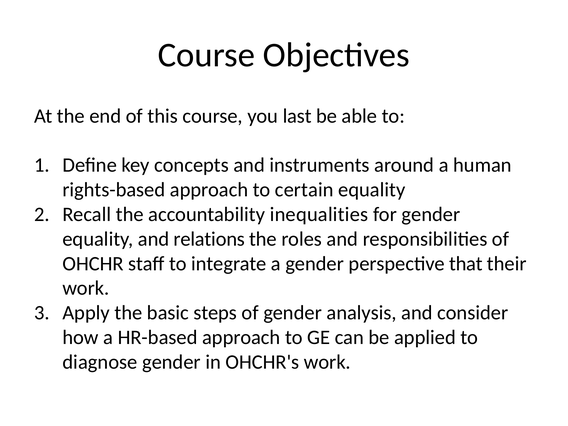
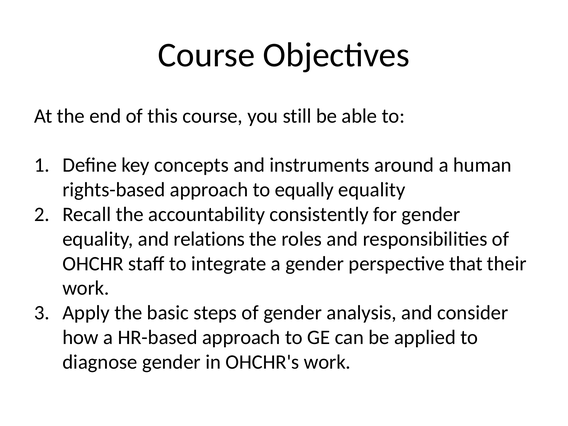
last: last -> still (297, 116)
certain: certain -> equally (304, 190)
inequalities: inequalities -> consistently (319, 214)
